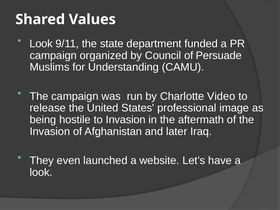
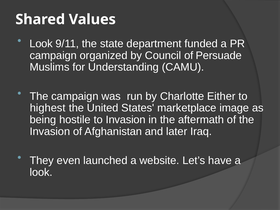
Video: Video -> Either (221, 96)
release: release -> highest (48, 108)
professional: professional -> marketplace (187, 108)
